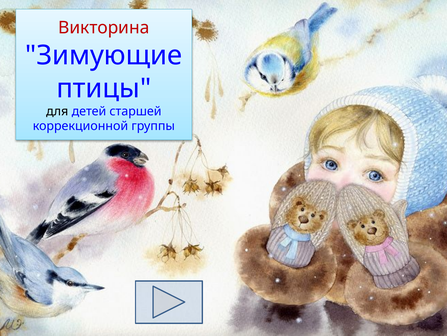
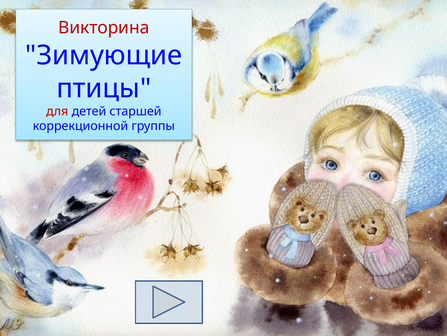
для colour: black -> red (57, 111)
